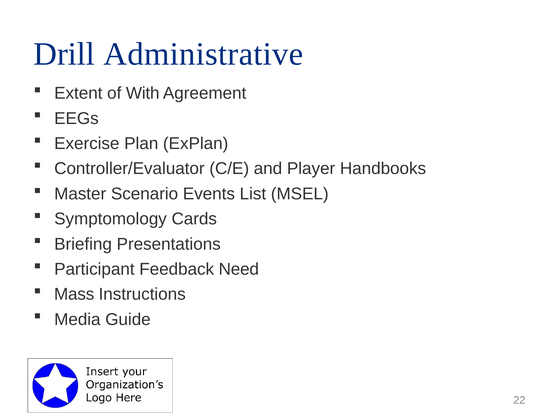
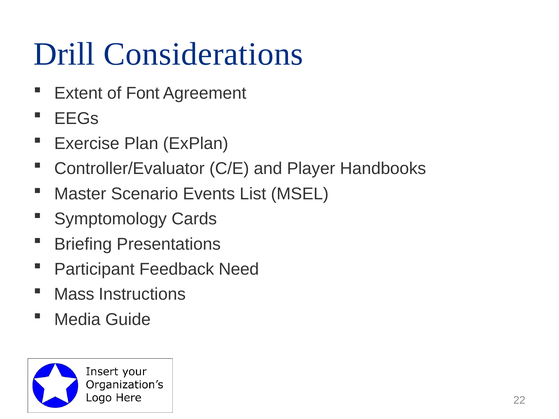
Administrative: Administrative -> Considerations (203, 54)
With: With -> Font (143, 93)
